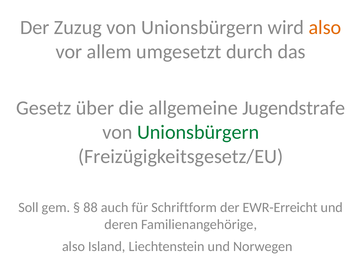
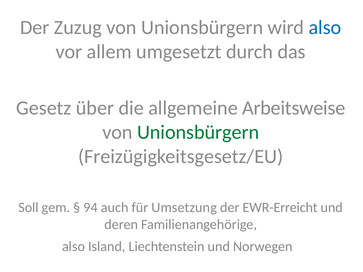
also colour: orange -> blue (325, 28)
Jugendstrafe: Jugendstrafe -> Arbeitsweise (294, 108)
88: 88 -> 94 (91, 208)
Schriftform: Schriftform -> Umsetzung (184, 208)
